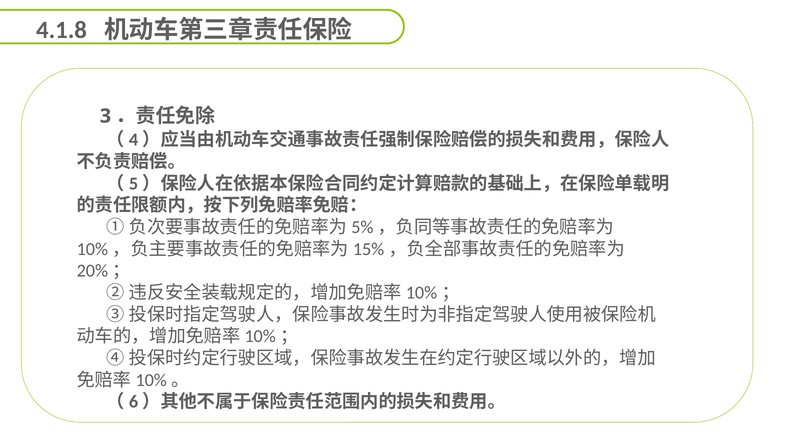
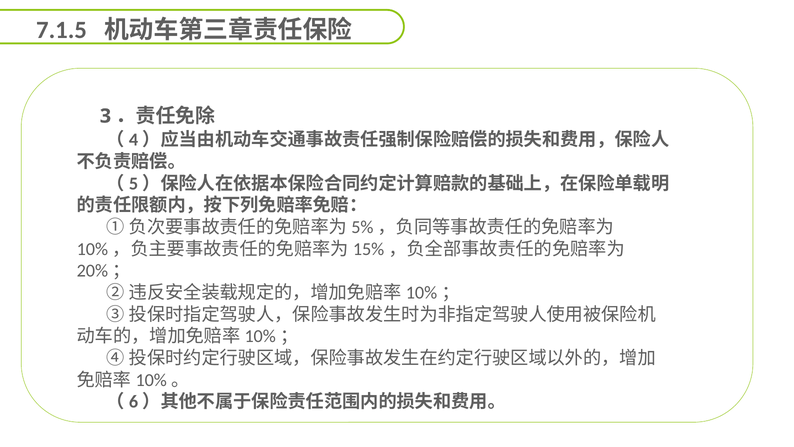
4.1.8: 4.1.8 -> 7.1.5 (62, 30)
